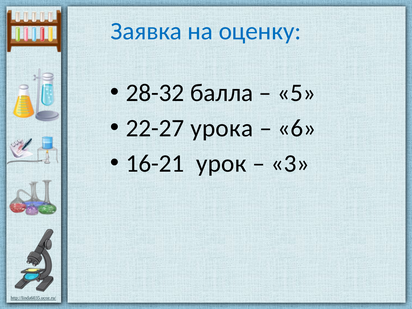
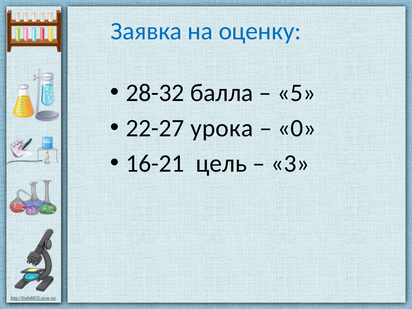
6: 6 -> 0 (297, 128)
урок: урок -> цель (221, 163)
